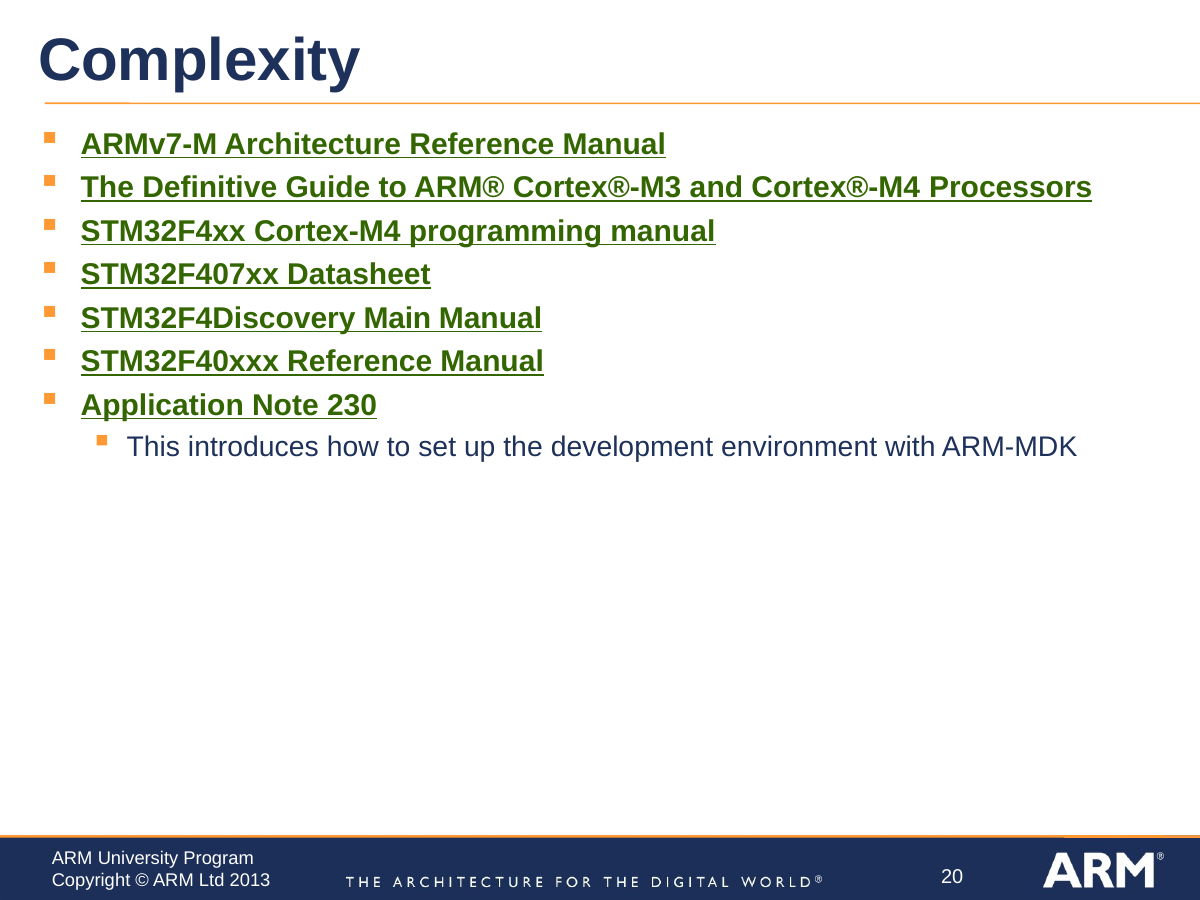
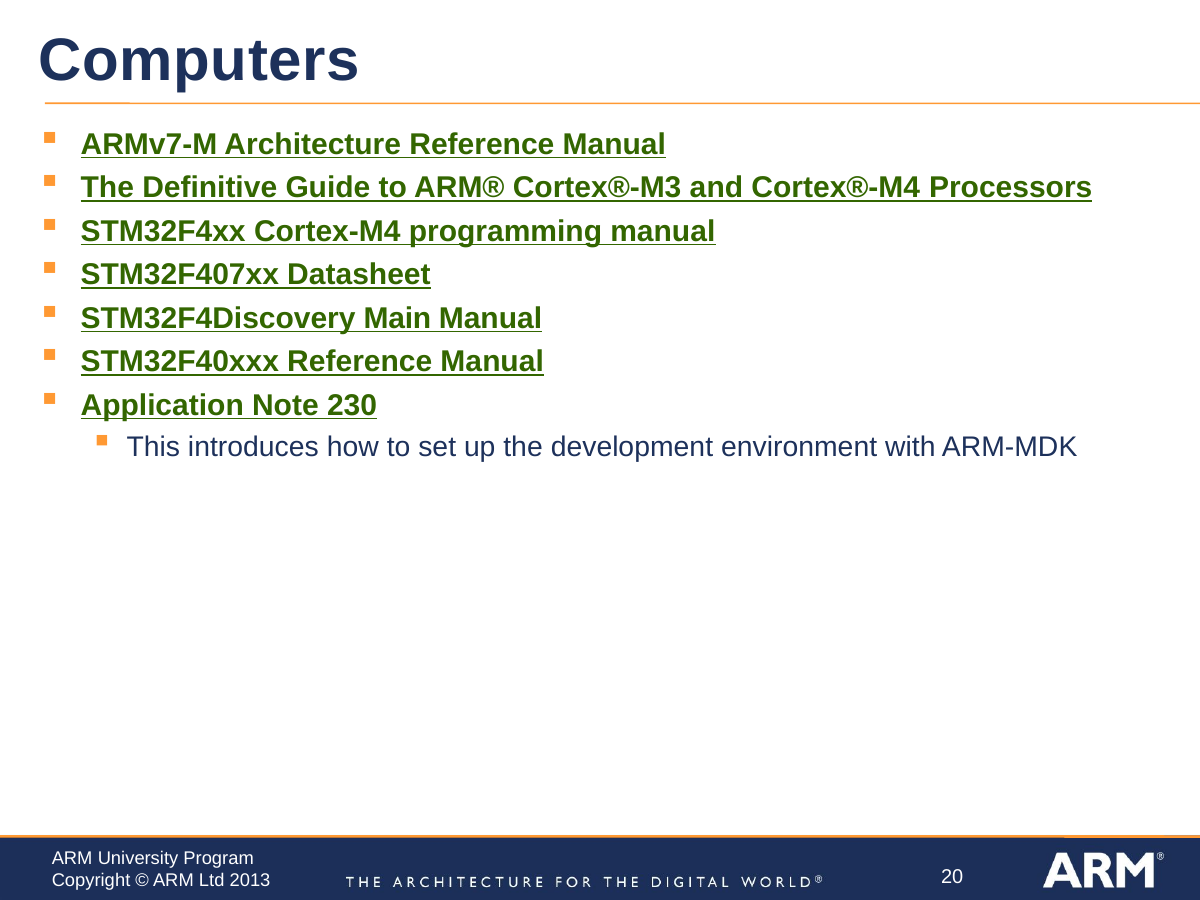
Complexity: Complexity -> Computers (199, 61)
